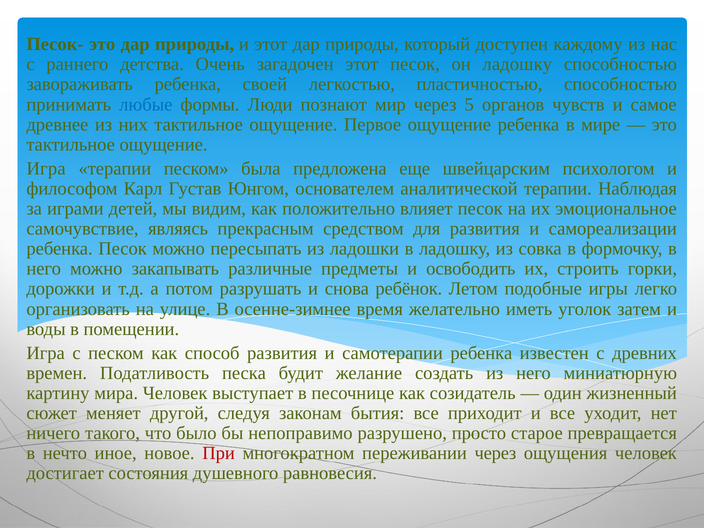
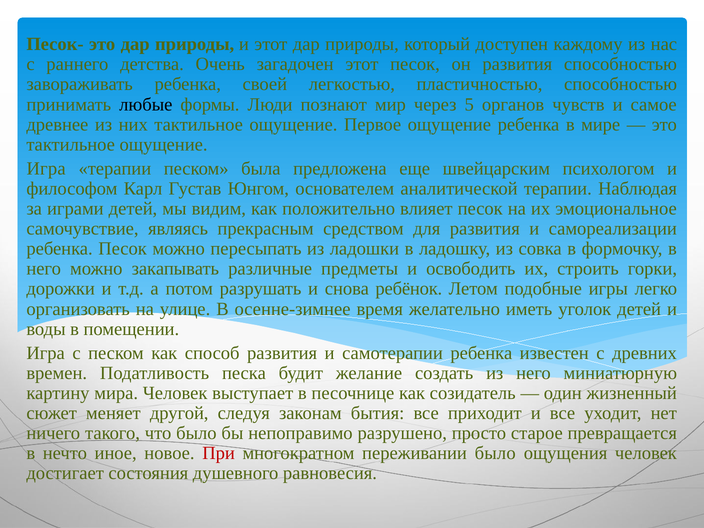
он ладошку: ладошку -> развития (517, 64)
любые colour: blue -> black (146, 104)
уголок затем: затем -> детей (639, 309)
переживании через: через -> было (495, 453)
